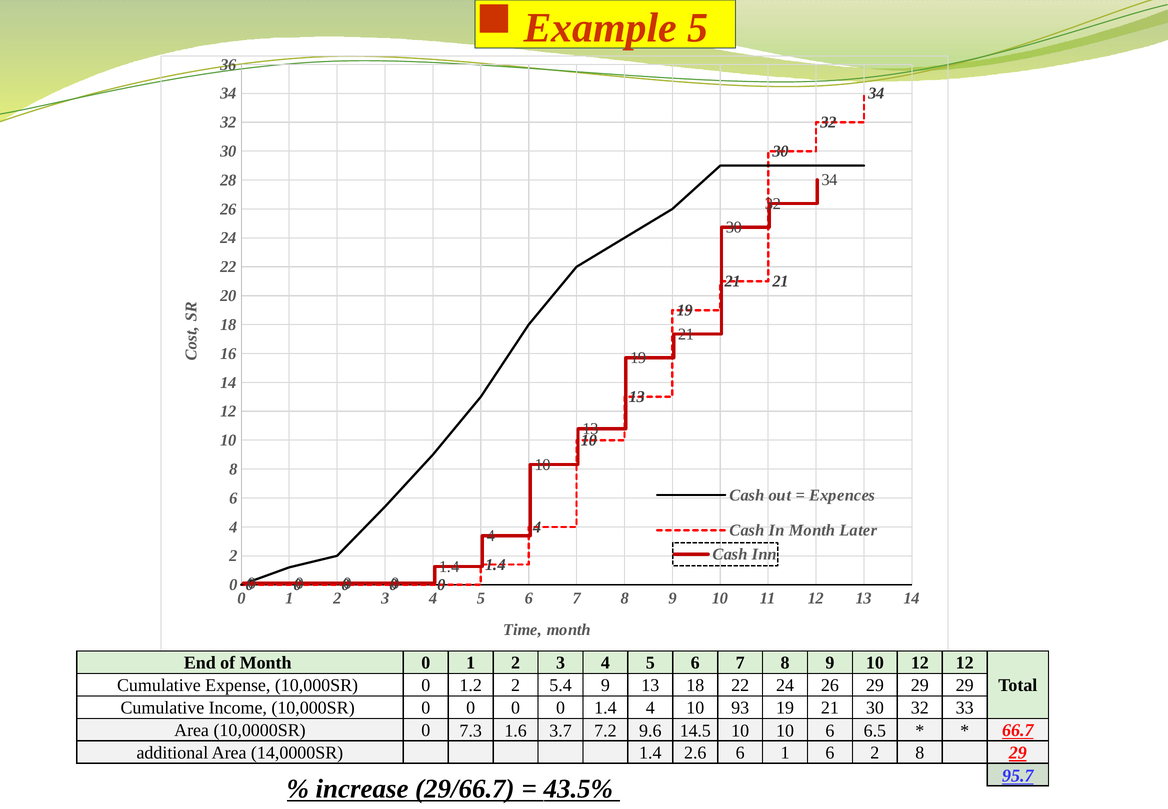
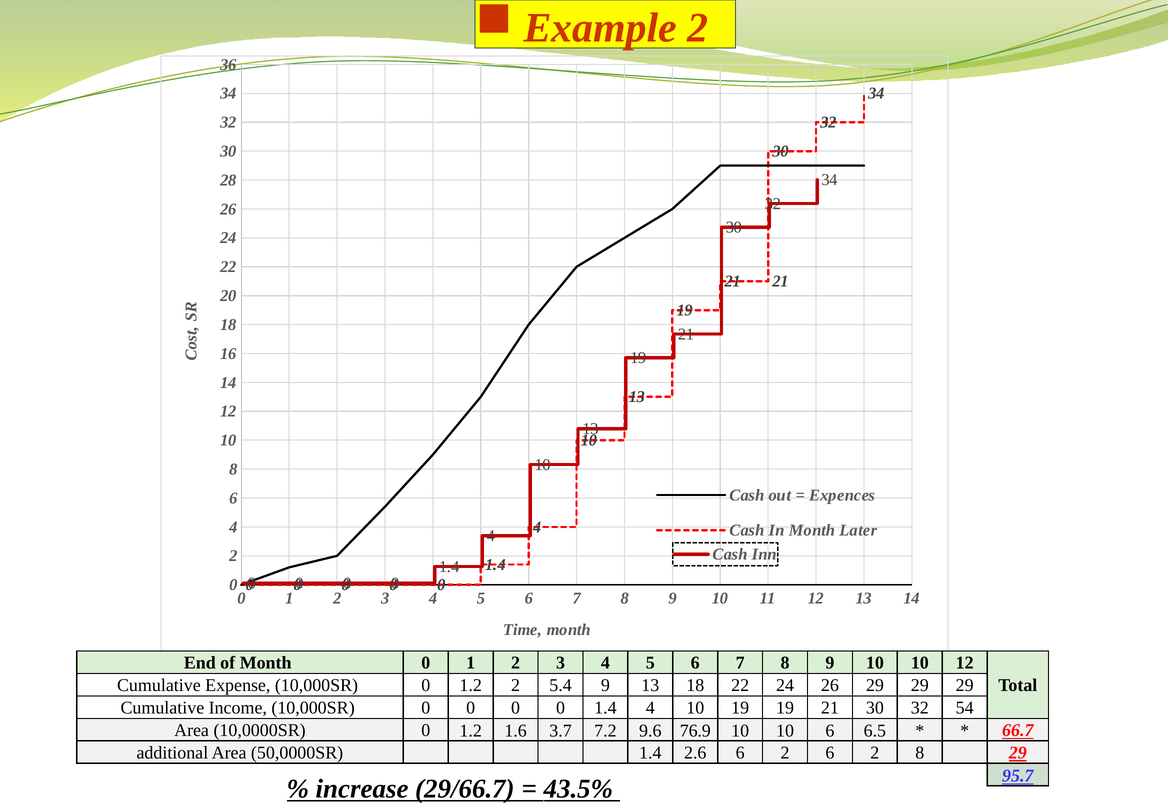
Example 5: 5 -> 2 (698, 28)
9 10 12: 12 -> 10 (920, 663)
10 93: 93 -> 19 (740, 707)
33: 33 -> 54 (965, 707)
10,0000SR 0 7.3: 7.3 -> 1.2 (471, 731)
14.5: 14.5 -> 76.9 (695, 731)
14,0000SR: 14,0000SR -> 50,0000SR (297, 752)
2.6 6 1: 1 -> 2 (785, 752)
